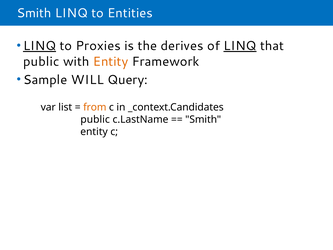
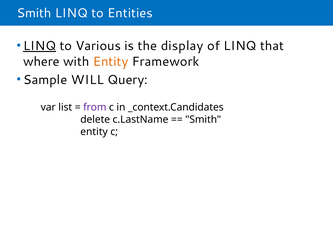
Proxies: Proxies -> Various (98, 46)
derives: derives -> display (182, 46)
LINQ underline: present -> none (240, 46)
public: public -> where (41, 61)
from colour: orange -> purple (95, 107)
public: public -> delete (95, 119)
